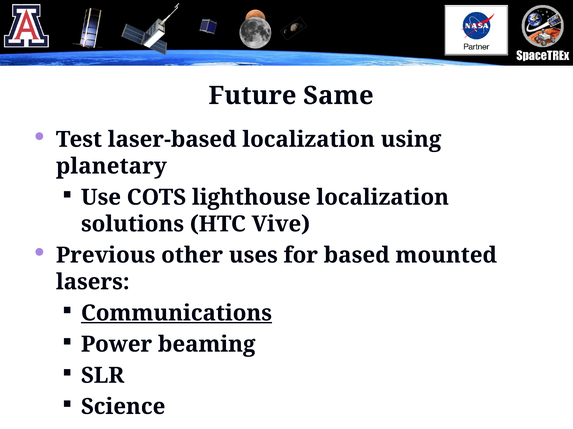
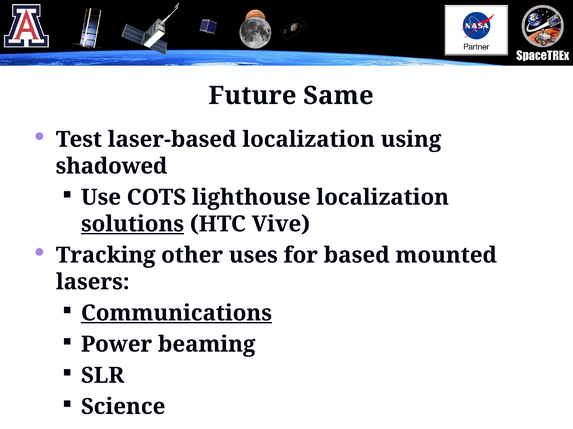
planetary: planetary -> shadowed (111, 166)
solutions underline: none -> present (132, 224)
Previous: Previous -> Tracking (106, 256)
